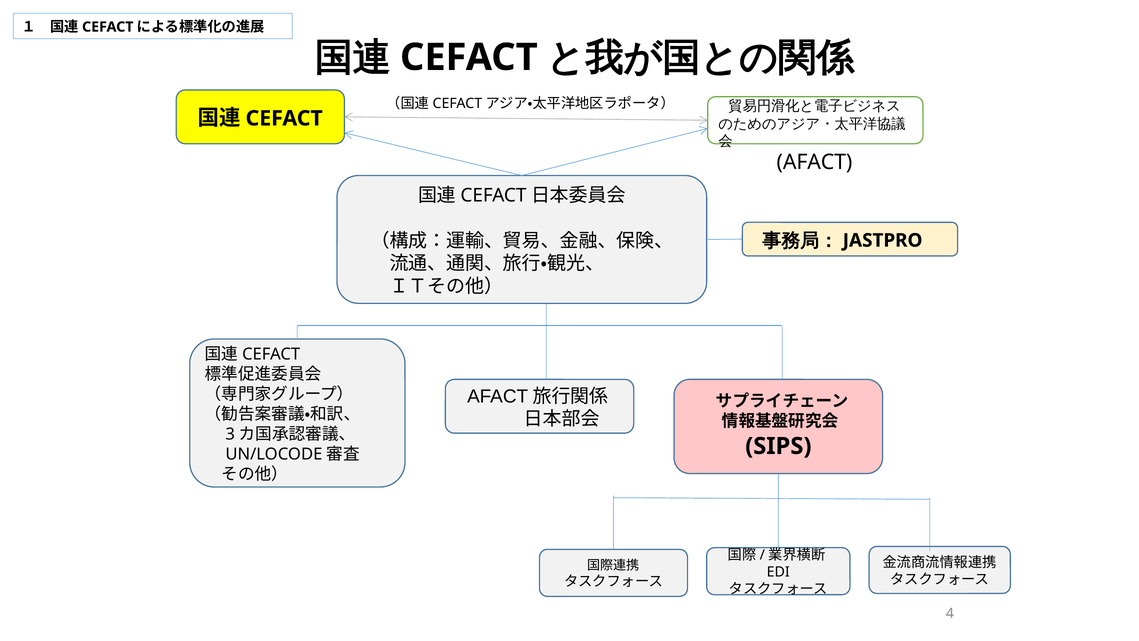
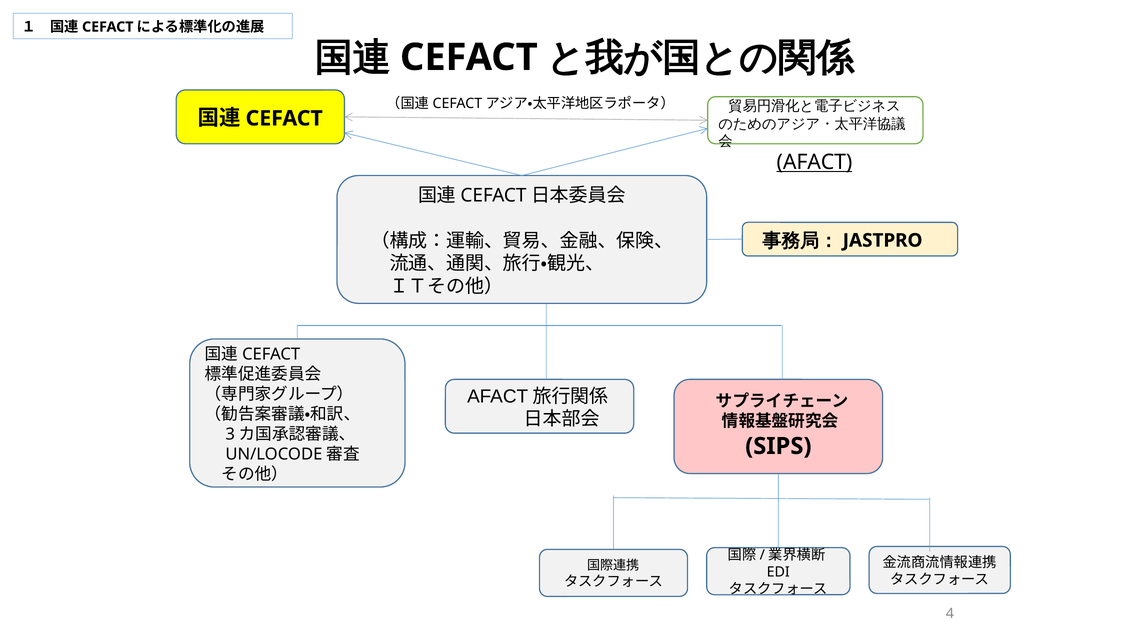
AFACT underline: none -> present (814, 162)
